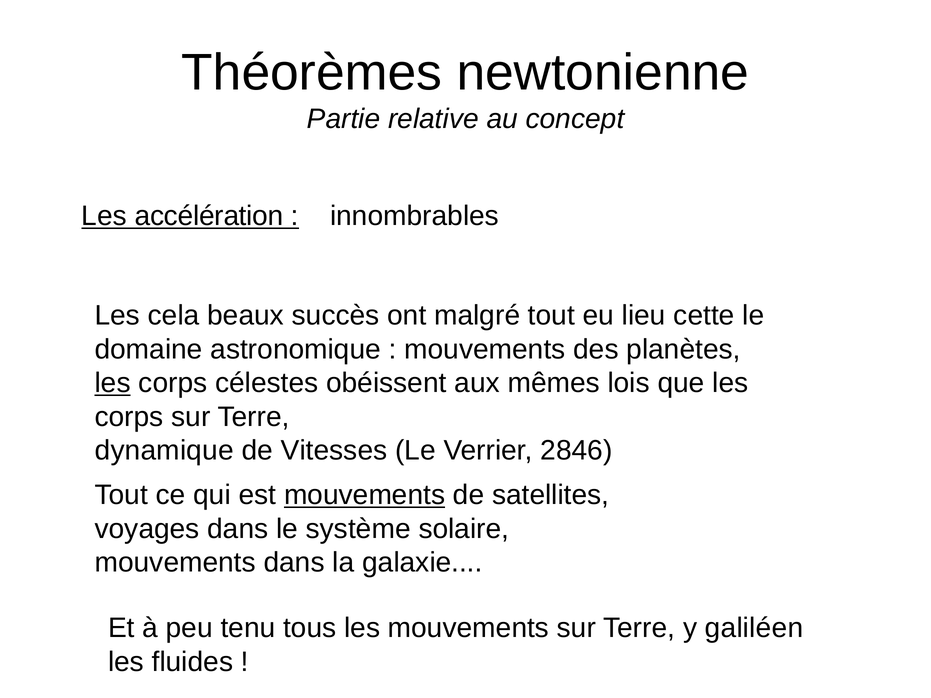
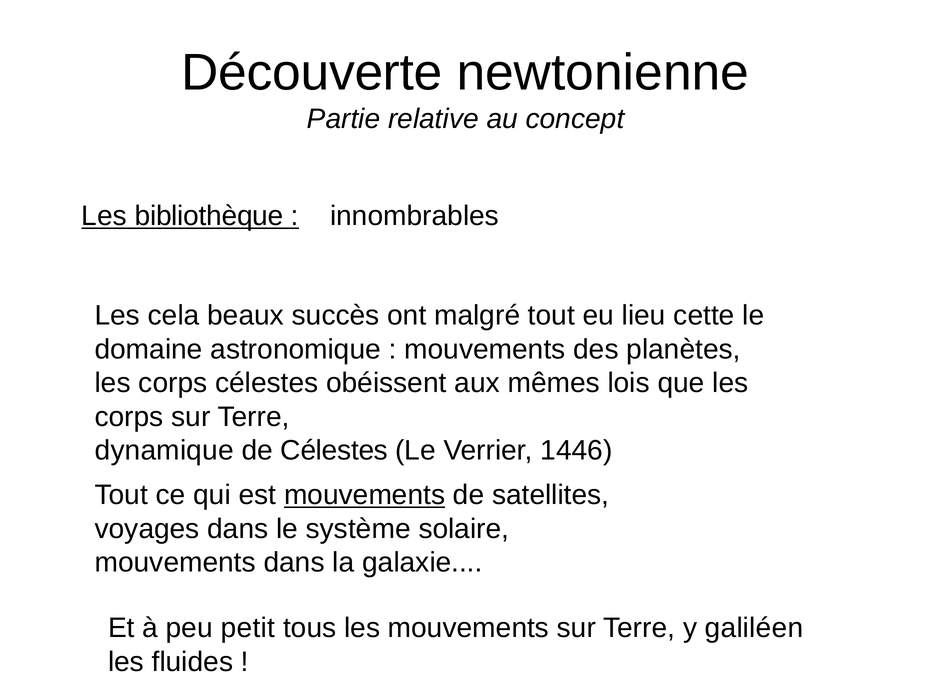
Théorèmes: Théorèmes -> Découverte (312, 73)
accélération: accélération -> bibliothèque (209, 216)
les underline: present -> none (113, 383)
de Vitesses: Vitesses -> Célestes (334, 451)
2846: 2846 -> 1446 (576, 451)
tenu: tenu -> petit (248, 628)
